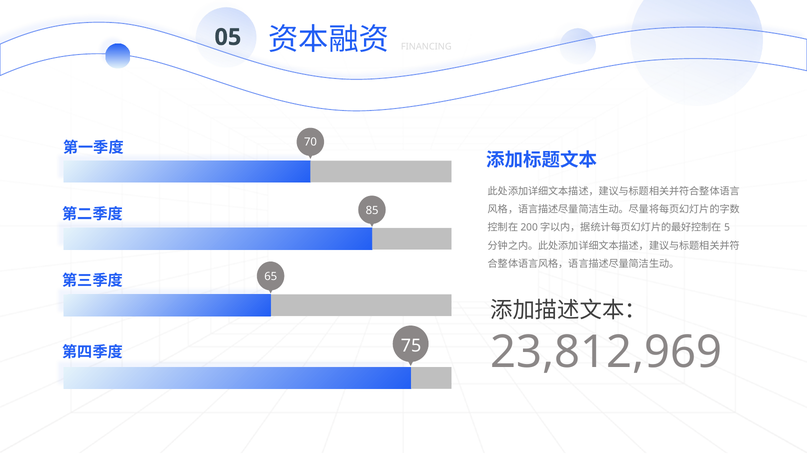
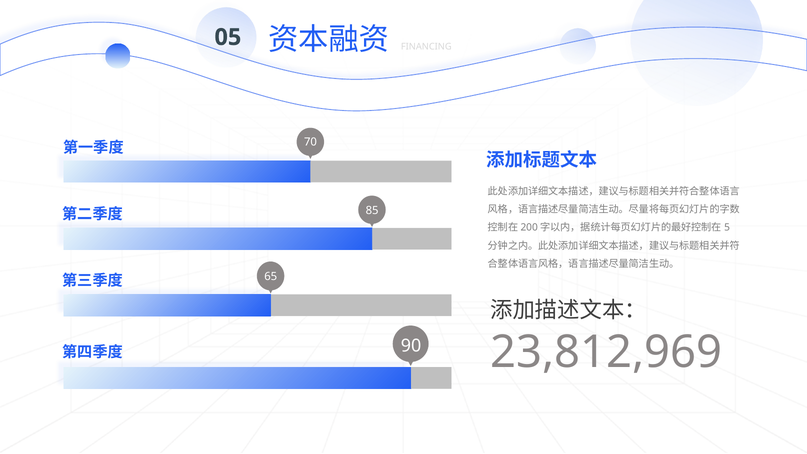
75: 75 -> 90 (411, 346)
